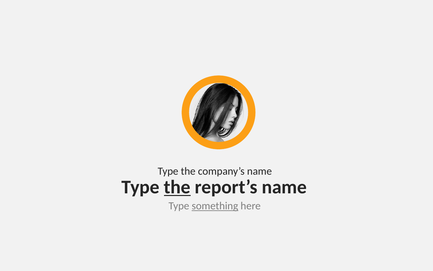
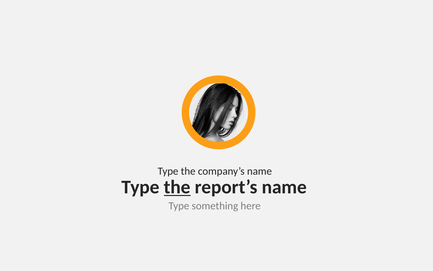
something underline: present -> none (215, 206)
